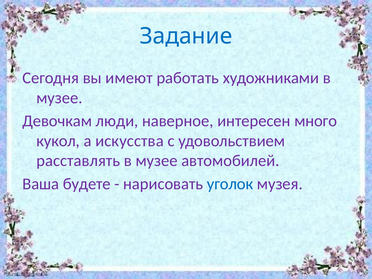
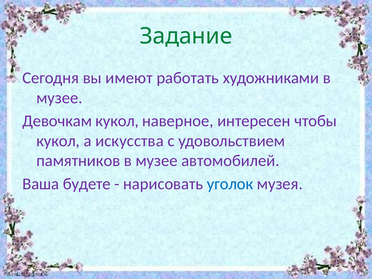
Задание colour: blue -> green (186, 36)
Девочкам люди: люди -> кукол (117, 121)
много: много -> чтобы (316, 121)
расставлять: расставлять -> памятников (78, 161)
